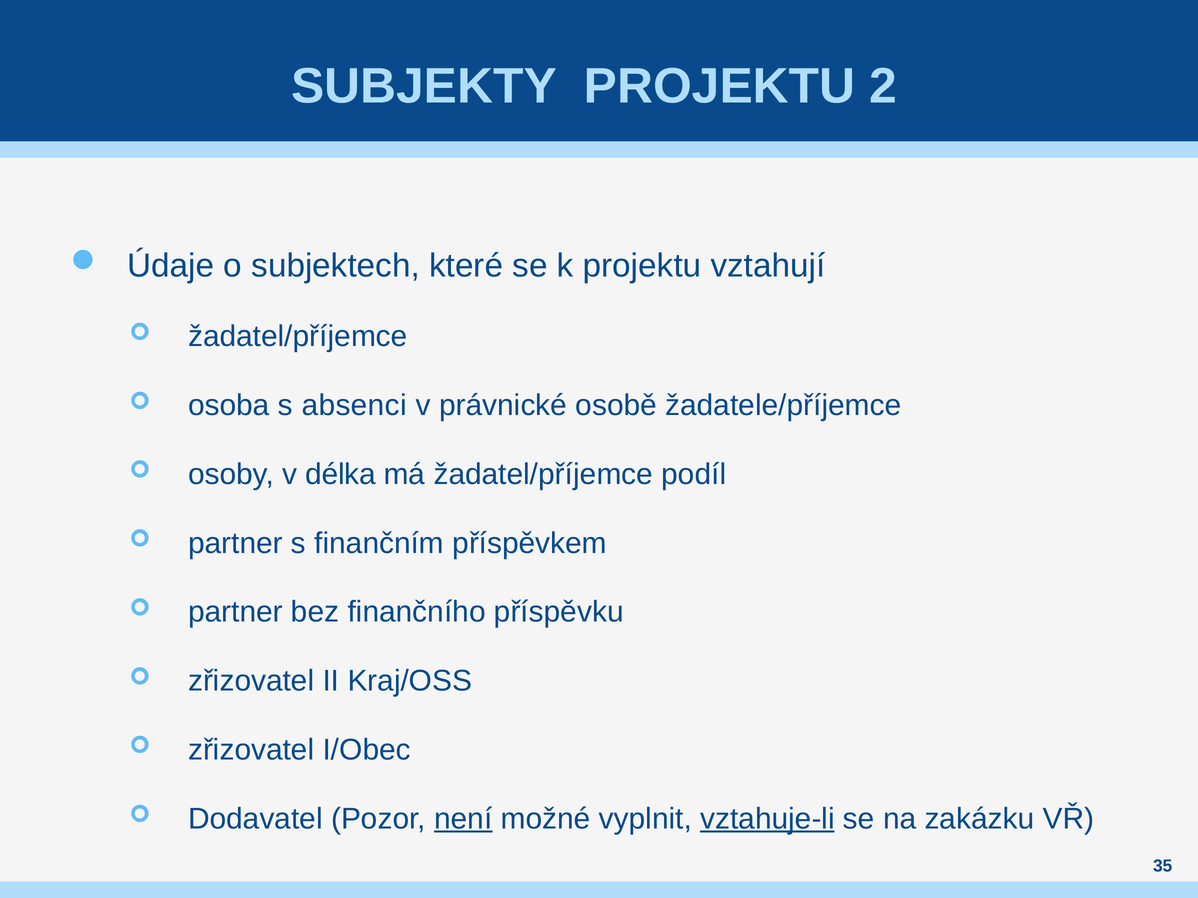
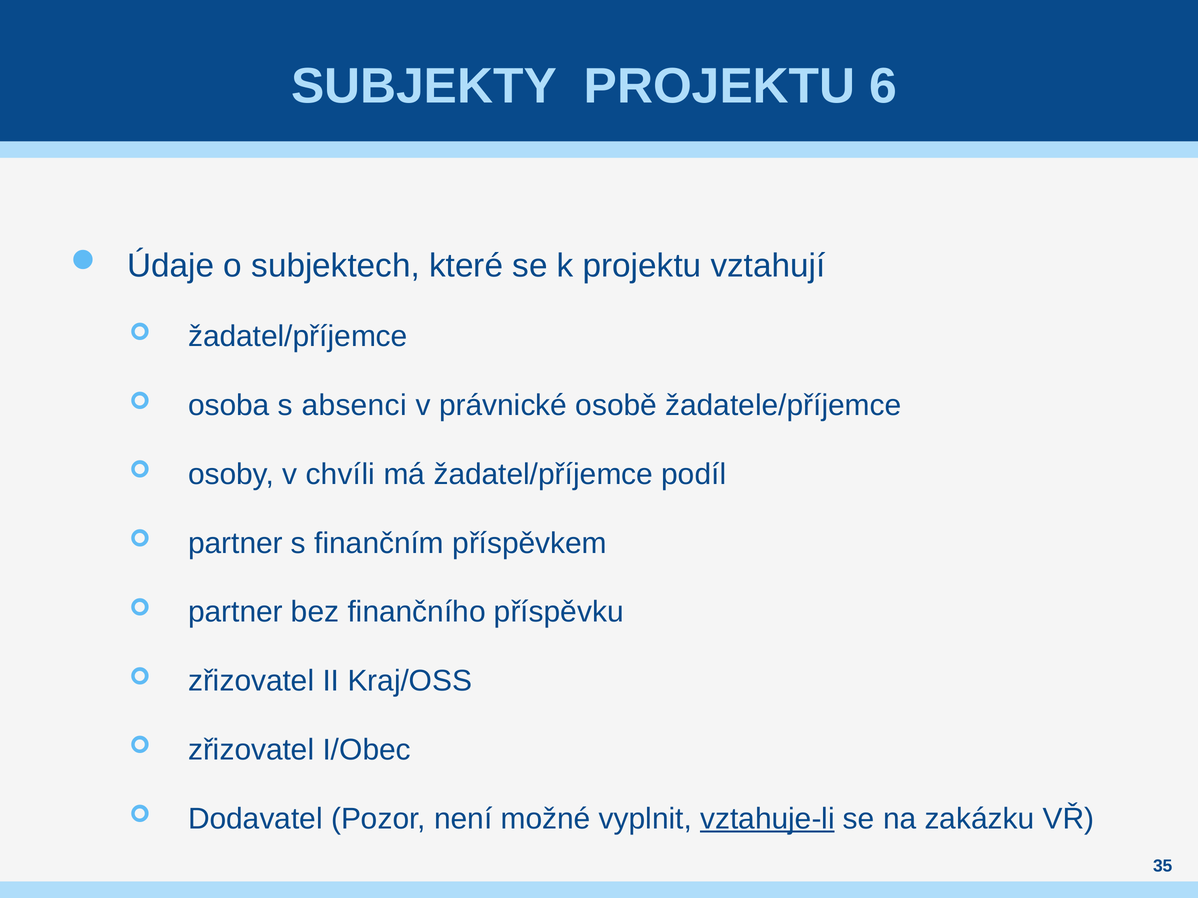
2: 2 -> 6 (883, 87)
délka: délka -> chvíli (340, 475)
není underline: present -> none (463, 819)
